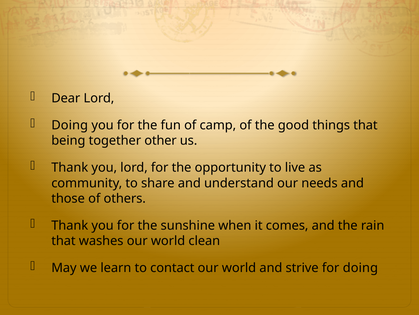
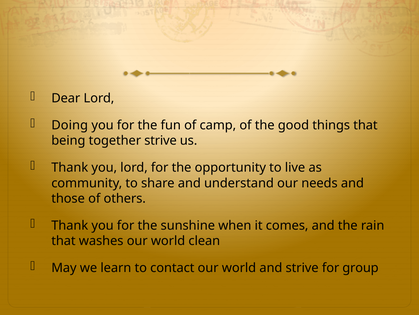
together other: other -> strive (161, 140)
for doing: doing -> group (360, 267)
